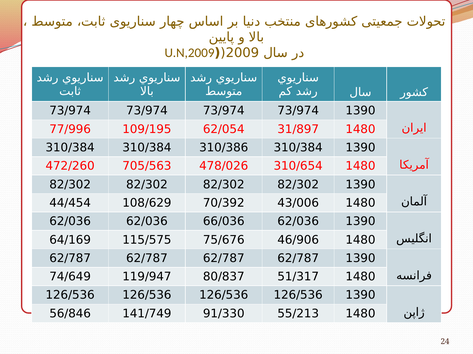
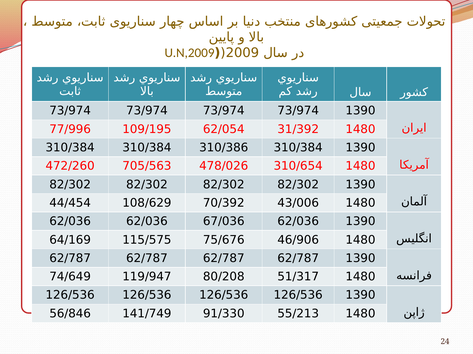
31/897: 31/897 -> 31/392 (298, 129)
66/036: 66/036 -> 67/036 (224, 222)
80/837: 80/837 -> 80/208 (224, 277)
